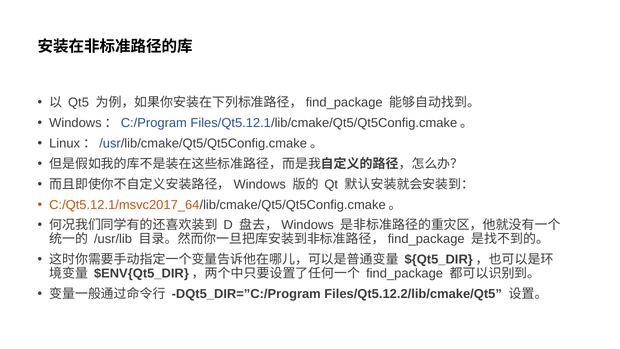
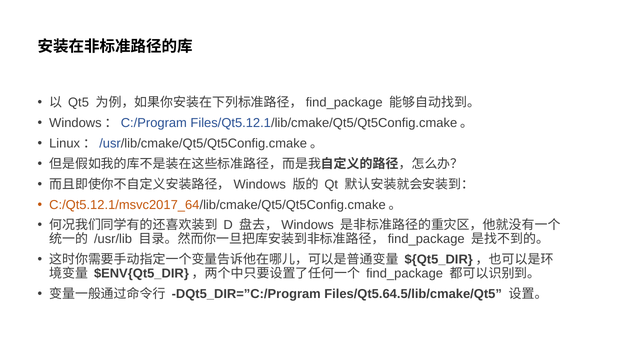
Files/Qt5.12.2/lib/cmake/Qt5: Files/Qt5.12.2/lib/cmake/Qt5 -> Files/Qt5.64.5/lib/cmake/Qt5 (413, 294)
